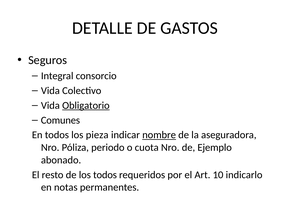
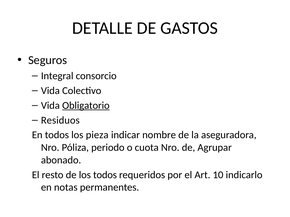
Comunes: Comunes -> Residuos (60, 120)
nombre underline: present -> none (159, 135)
Ejemplo: Ejemplo -> Agrupar (215, 148)
